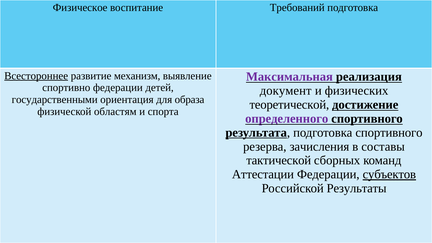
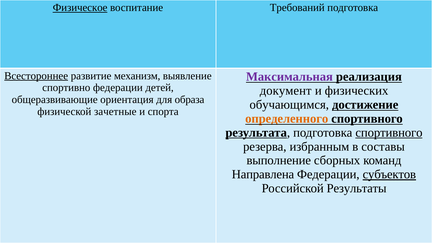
Физическое underline: none -> present (80, 8)
государственными: государственными -> общеразвивающие (55, 100)
теоретической: теоретической -> обучающимся (289, 105)
областям: областям -> зачетные (115, 112)
определенного colour: purple -> orange (287, 119)
спортивного underline: none -> present (389, 133)
зачисления: зачисления -> избранным (319, 147)
тактической: тактической -> выполнение (279, 160)
Аттестации: Аттестации -> Направлена (263, 174)
